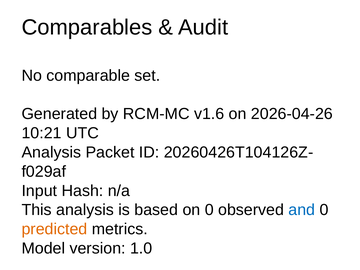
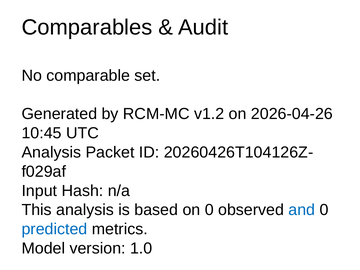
v1.6: v1.6 -> v1.2 (209, 114)
10:21: 10:21 -> 10:45 (42, 133)
predicted colour: orange -> blue (54, 229)
